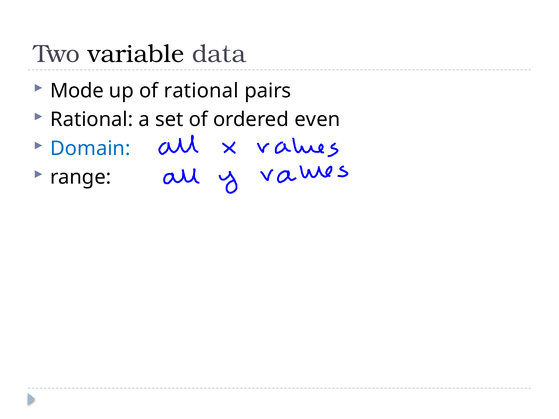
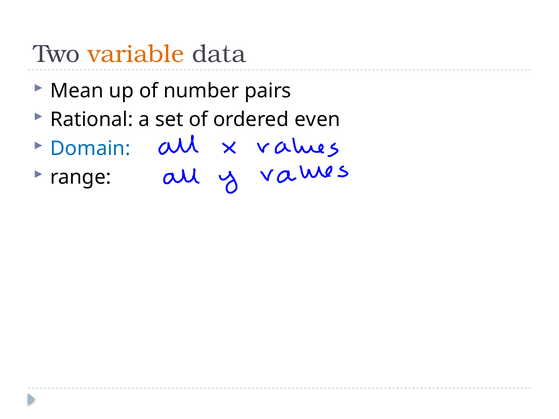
variable colour: black -> orange (136, 54)
Mode: Mode -> Mean (77, 91)
of rational: rational -> number (201, 91)
